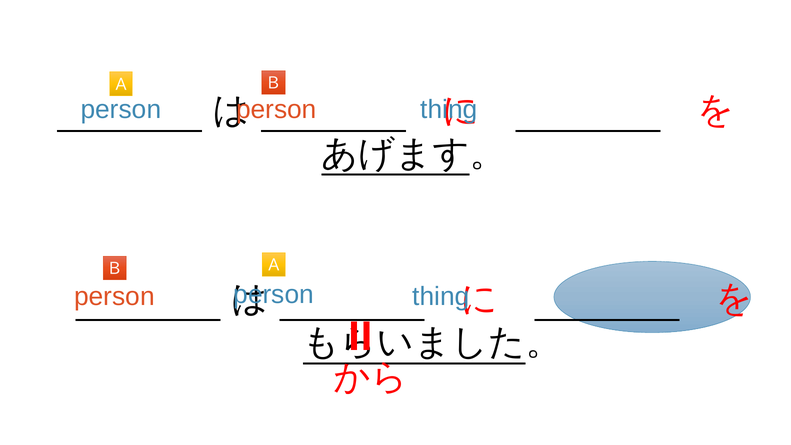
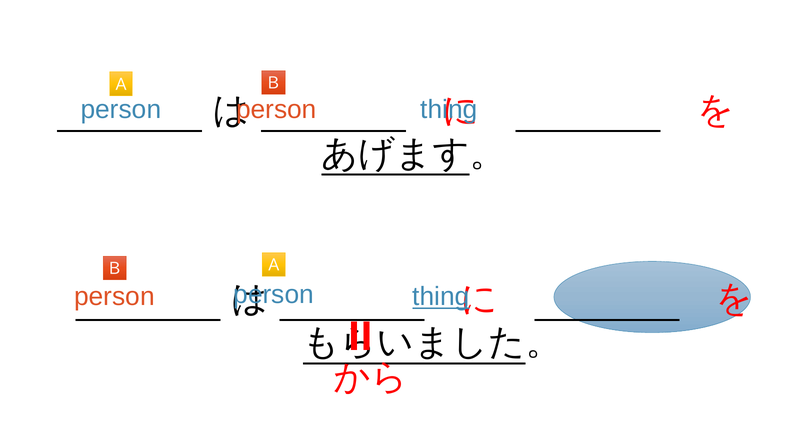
thing underline: none -> present (441, 297)
